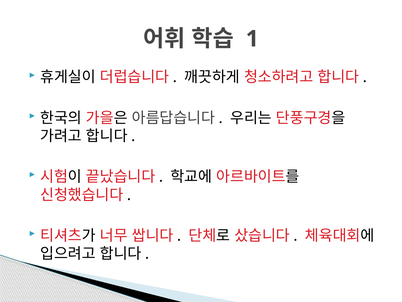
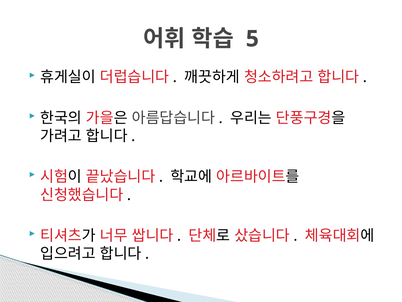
1: 1 -> 5 (252, 39)
